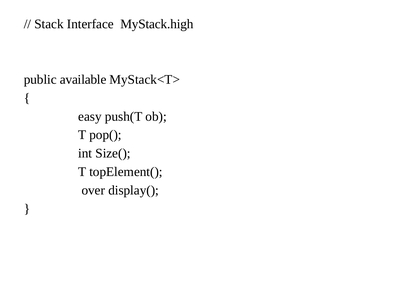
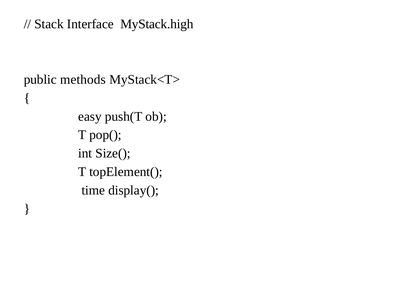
available: available -> methods (83, 79)
over: over -> time (93, 190)
